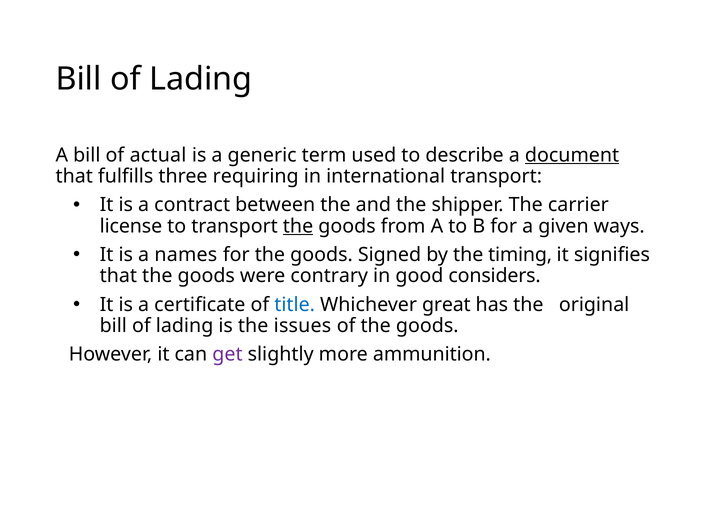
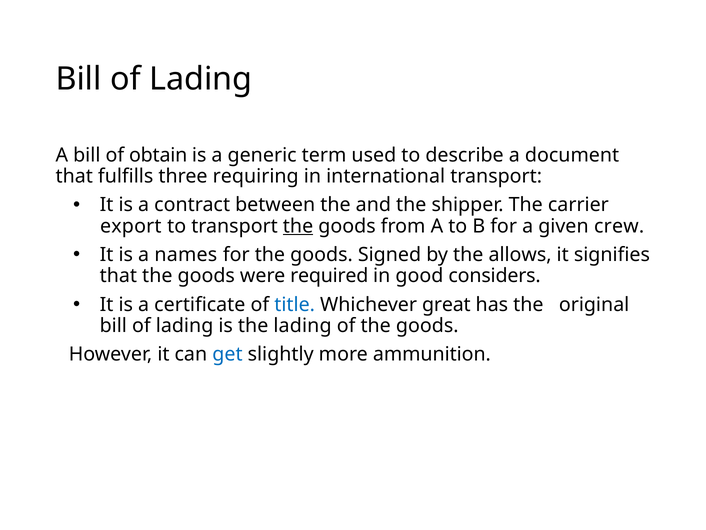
actual: actual -> obtain (158, 155)
document underline: present -> none (572, 155)
license: license -> export (131, 226)
ways: ways -> crew (619, 226)
timing: timing -> allows (520, 255)
contrary: contrary -> required (329, 276)
the issues: issues -> lading (302, 326)
get colour: purple -> blue (227, 354)
